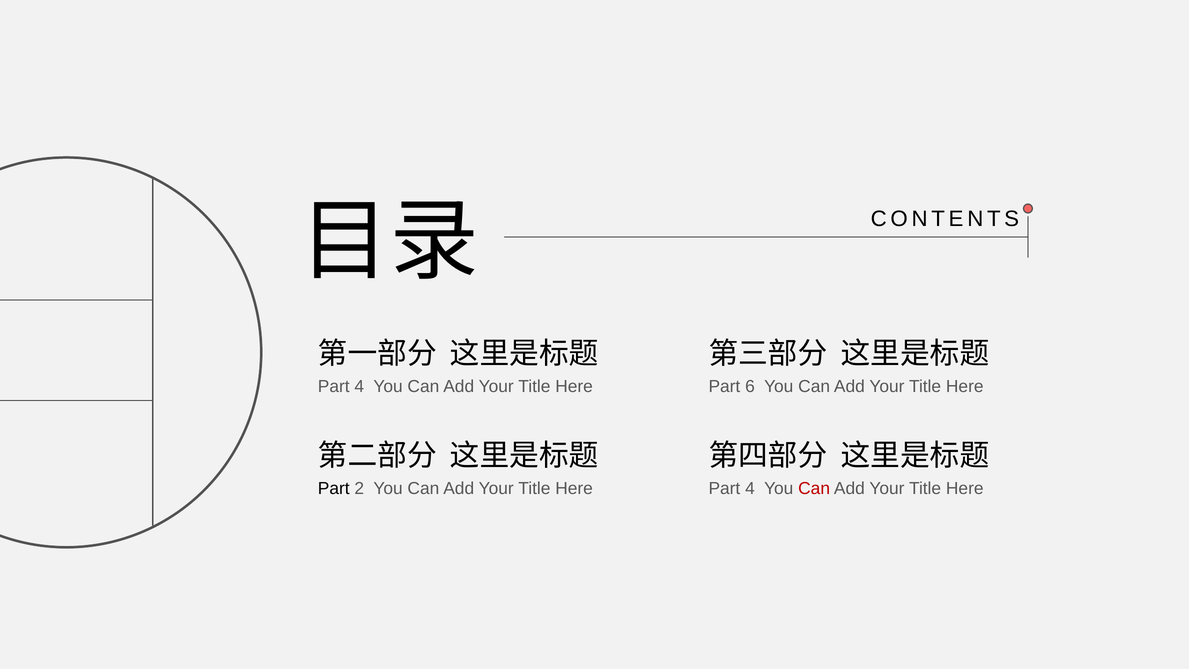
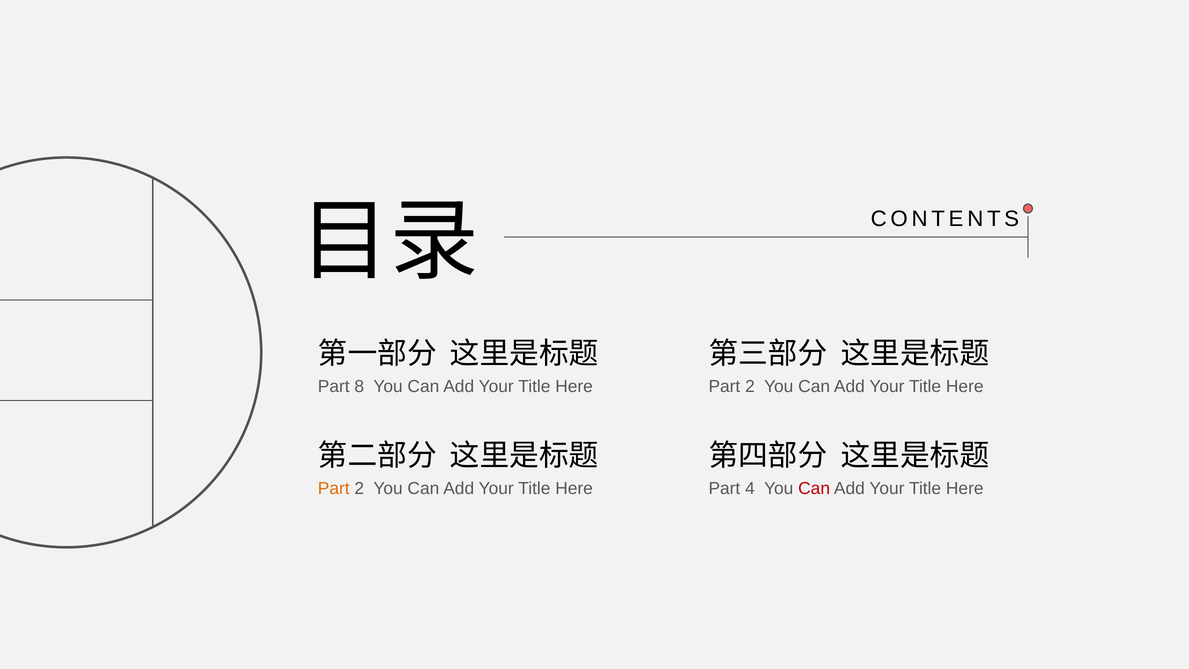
4: 4 -> 8 (359, 386)
6: 6 -> 2 (750, 386)
Part colour: black -> orange (334, 488)
